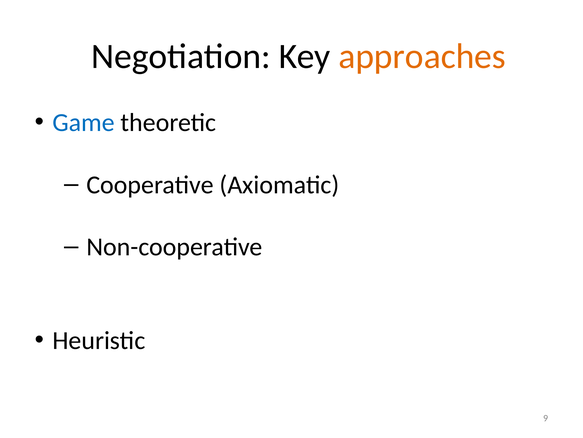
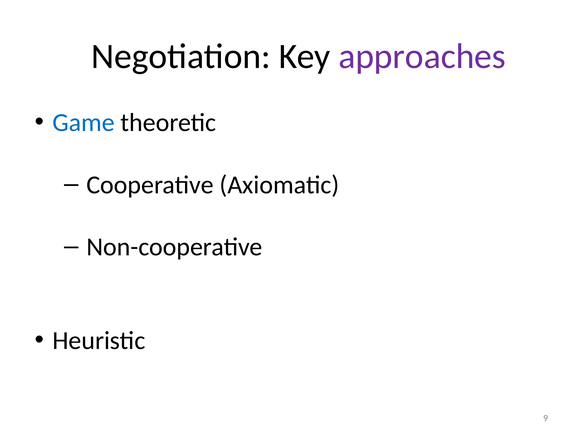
approaches colour: orange -> purple (422, 56)
